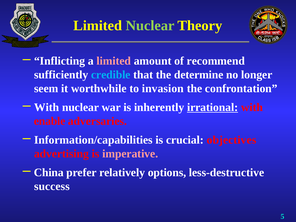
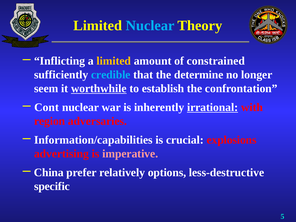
Nuclear colour: light green -> light blue (150, 26)
limited colour: pink -> yellow (114, 61)
recommend: recommend -> constrained (216, 61)
worthwhile underline: none -> present (99, 89)
invasion: invasion -> establish (163, 89)
With: With -> Cont (47, 107)
enable: enable -> region (50, 121)
objectives: objectives -> explosions (232, 140)
success: success -> specific (52, 186)
